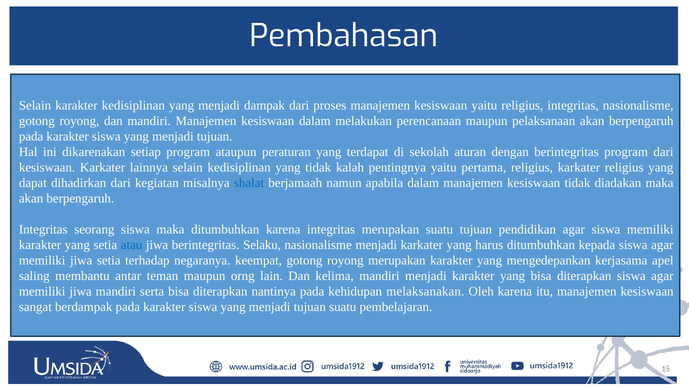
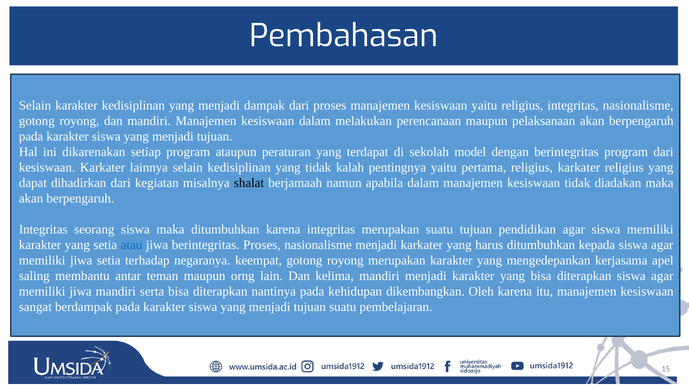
aturan: aturan -> model (470, 152)
shalat colour: blue -> black (249, 183)
berintegritas Selaku: Selaku -> Proses (262, 245)
melaksanakan: melaksanakan -> dikembangkan (425, 291)
